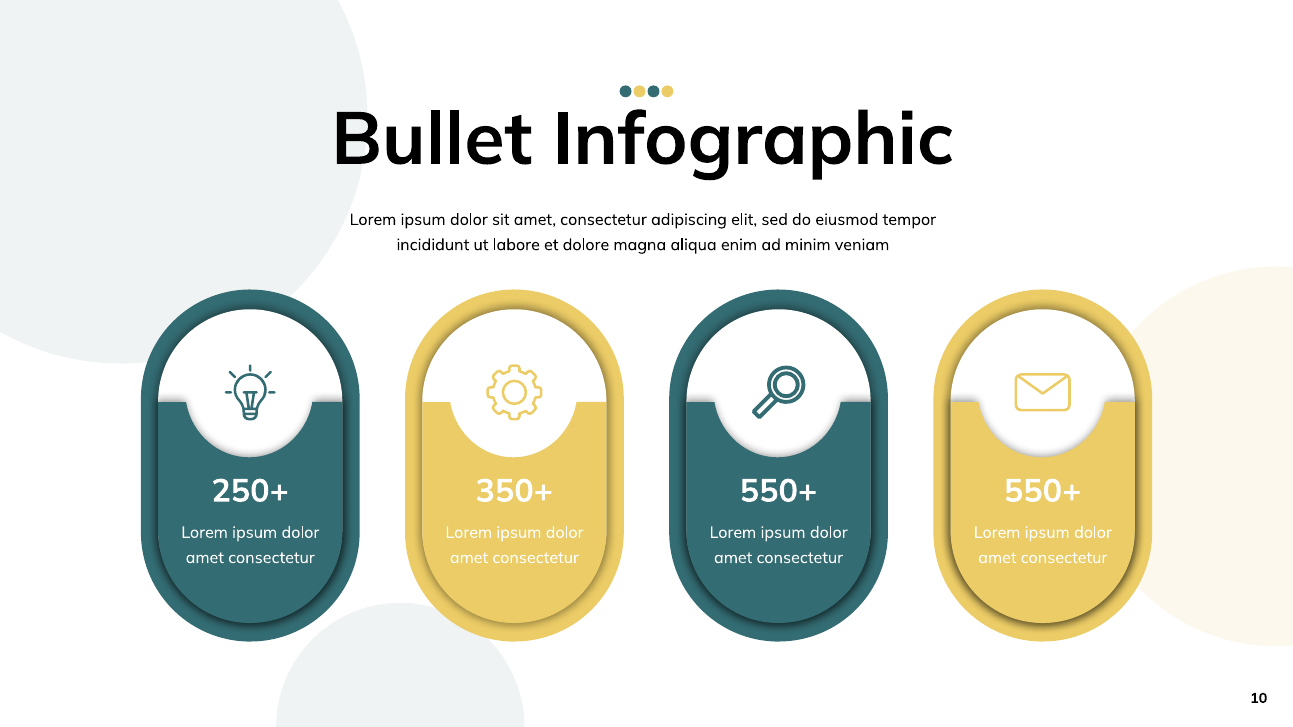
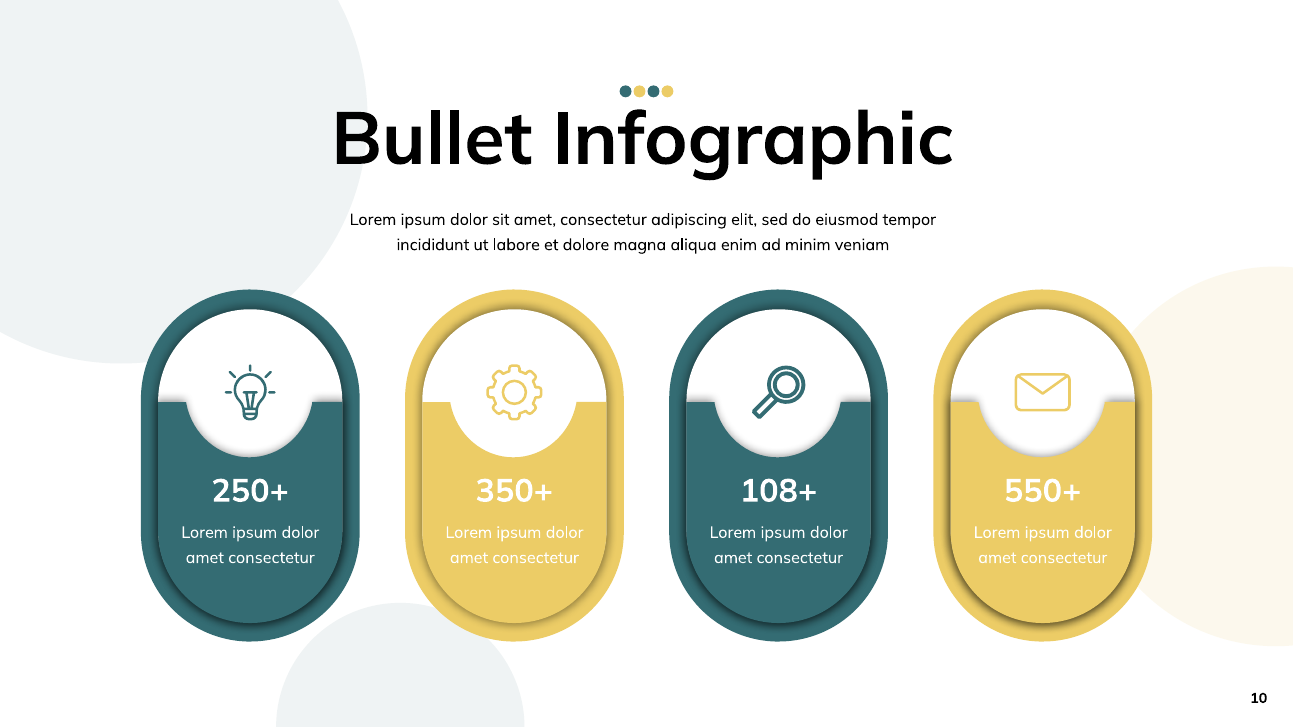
550+: 550+ -> 108+ (779, 491)
